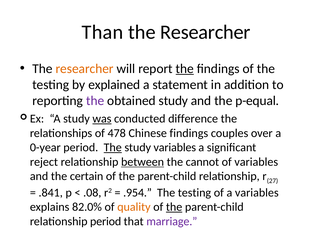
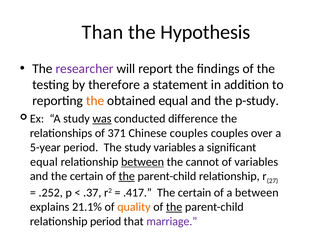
Researcher: Researcher -> Hypothesis (205, 32)
researcher colour: orange -> purple (85, 69)
the underline: present -> none (185, 69)
explained: explained -> therefore (114, 85)
the colour: purple -> orange (95, 101)
obtained study: study -> equal (173, 101)
p-equal: p-equal -> p-study (257, 101)
478: 478 -> 371 (117, 133)
Chinese findings: findings -> couples (189, 133)
0-year: 0-year -> 5-year (45, 147)
The underline: present -> none (113, 147)
reject: reject -> equal (44, 162)
the underline: none -> present (127, 176)
.841: .841 -> .252 (51, 193)
.08: .08 -> .37 (92, 193)
.954: .954 -> .417 (137, 193)
testing: testing -> certain (195, 193)
a variables: variables -> between (257, 193)
82.0%: 82.0% -> 21.1% (87, 207)
